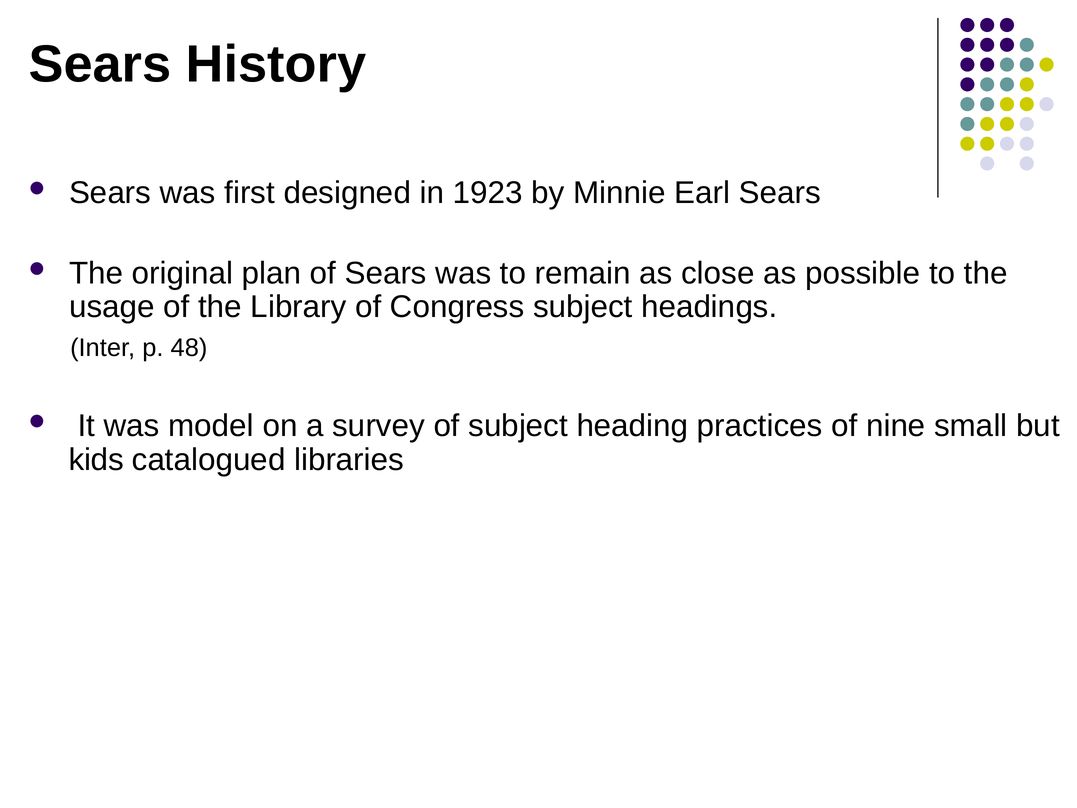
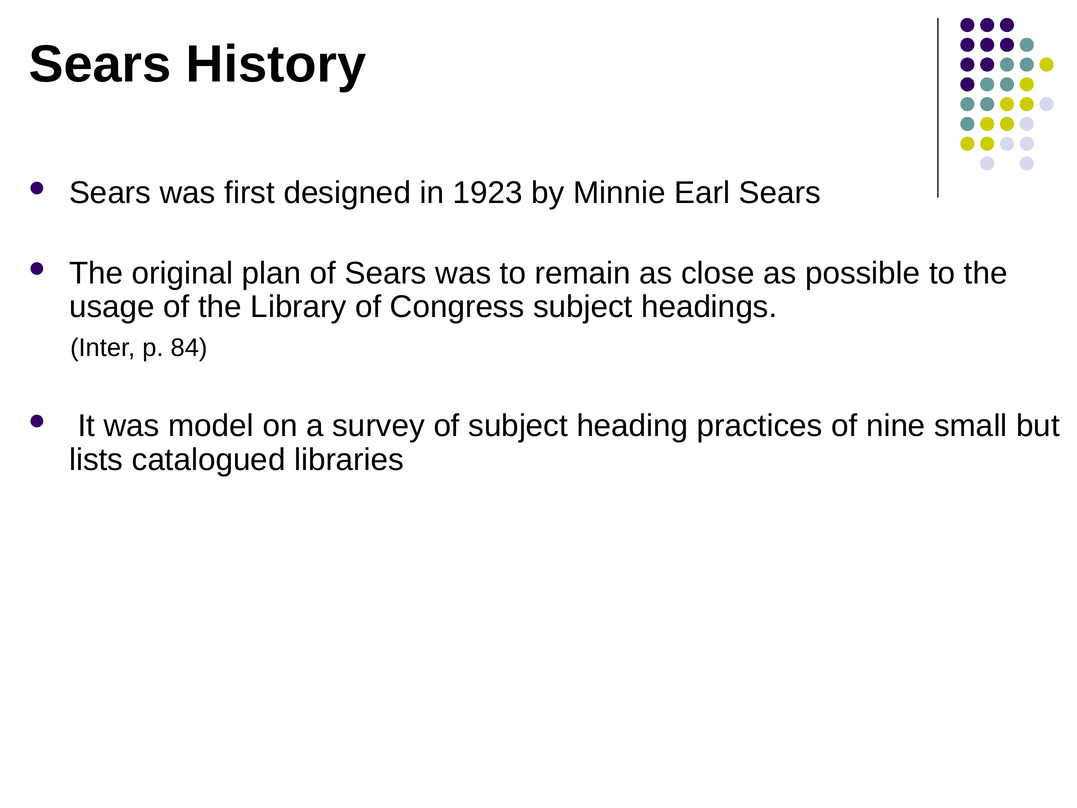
48: 48 -> 84 (189, 348)
kids: kids -> lists (96, 460)
